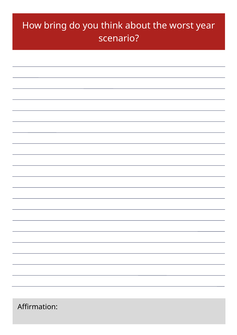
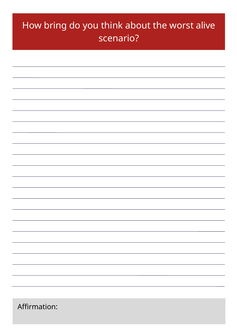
year: year -> alive (206, 26)
